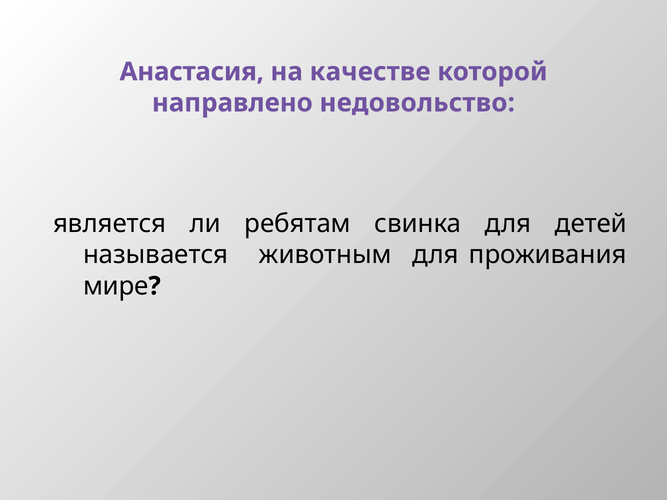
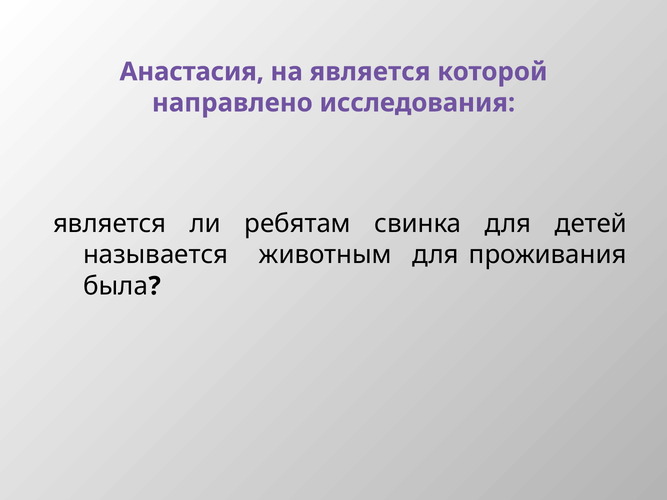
на качестве: качестве -> является (370, 72)
недовольство: недовольство -> исследования (417, 103)
мире: мире -> была (116, 286)
